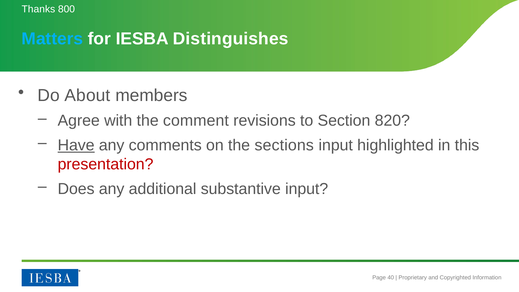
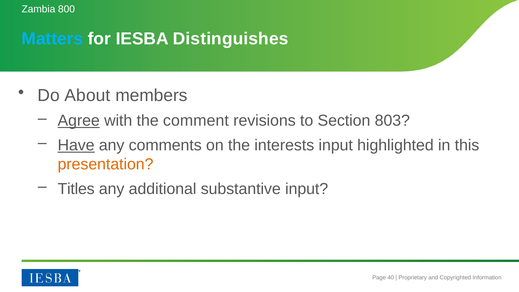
Thanks: Thanks -> Zambia (38, 9)
Agree underline: none -> present (79, 121)
820: 820 -> 803 (392, 121)
sections: sections -> interests (284, 145)
presentation colour: red -> orange (106, 164)
Does: Does -> Titles (76, 189)
